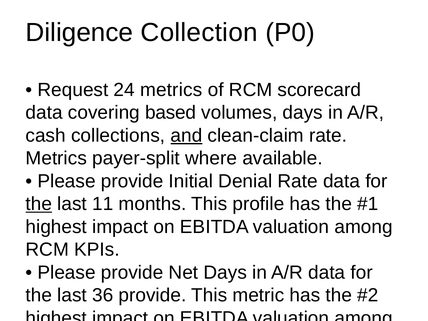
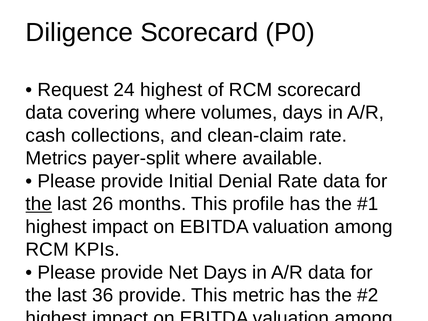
Diligence Collection: Collection -> Scorecard (199, 32)
24 metrics: metrics -> highest (171, 90)
covering based: based -> where (171, 113)
and underline: present -> none (186, 135)
11: 11 -> 26 (103, 204)
